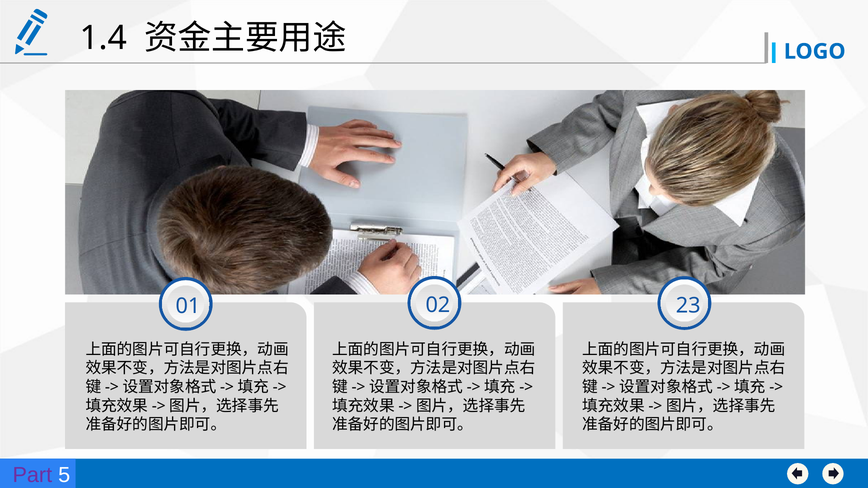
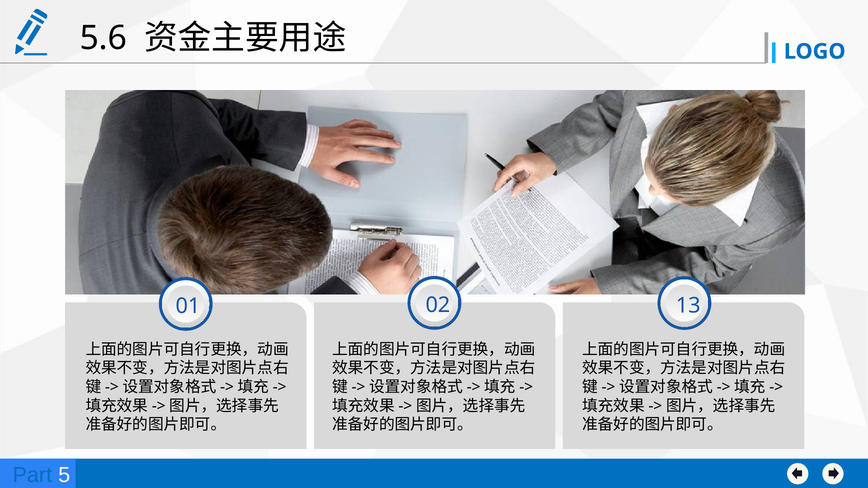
1.4: 1.4 -> 5.6 (103, 38)
23: 23 -> 13 (688, 306)
Part colour: purple -> blue (32, 476)
